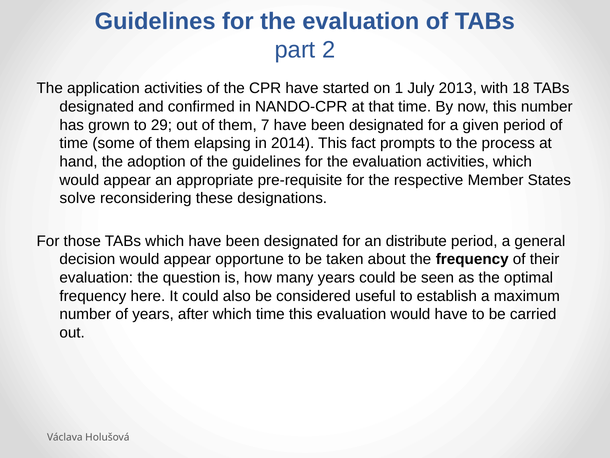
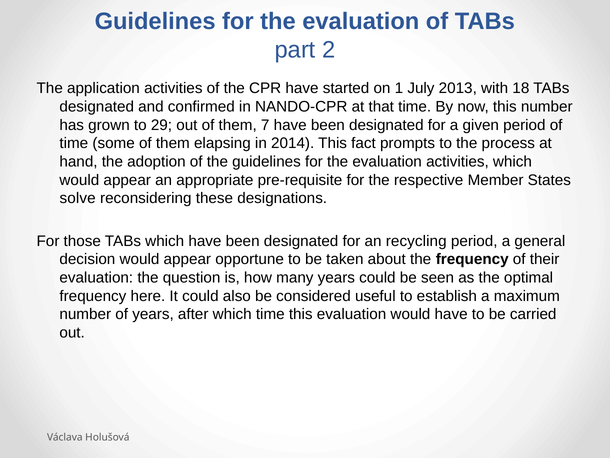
distribute: distribute -> recycling (416, 241)
